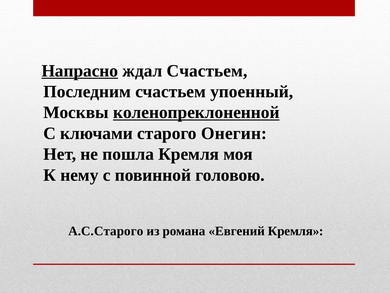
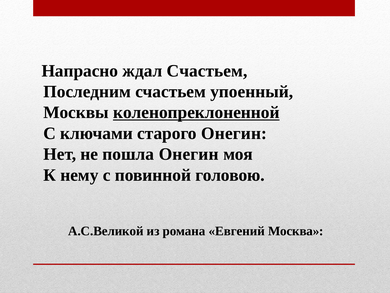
Напрасно underline: present -> none (80, 71)
пошла Кремля: Кремля -> Онегин (189, 154)
А.С.Старого: А.С.Старого -> А.С.Великой (106, 231)
Евгений Кремля: Кремля -> Москва (296, 231)
